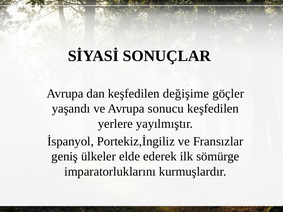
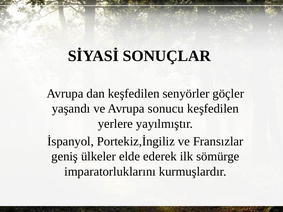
değişime: değişime -> senyörler (186, 94)
